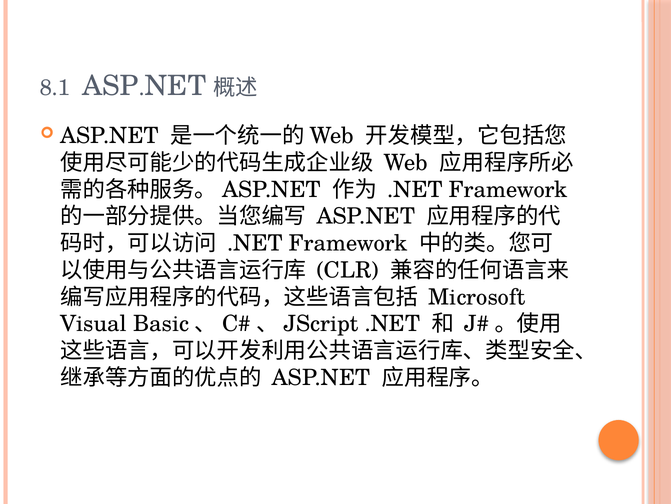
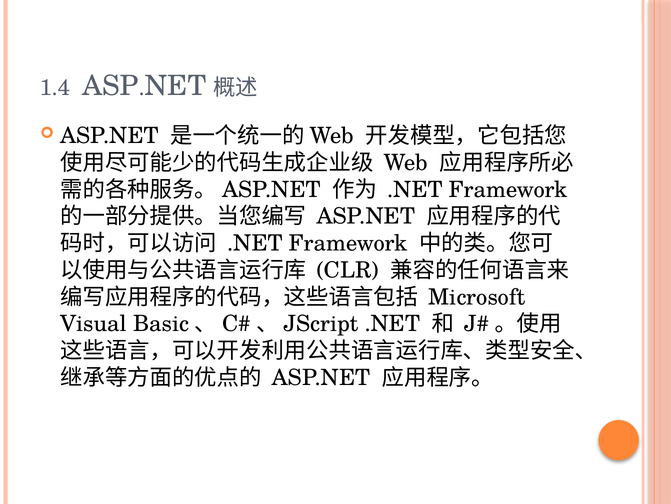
8.1: 8.1 -> 1.4 (55, 88)
